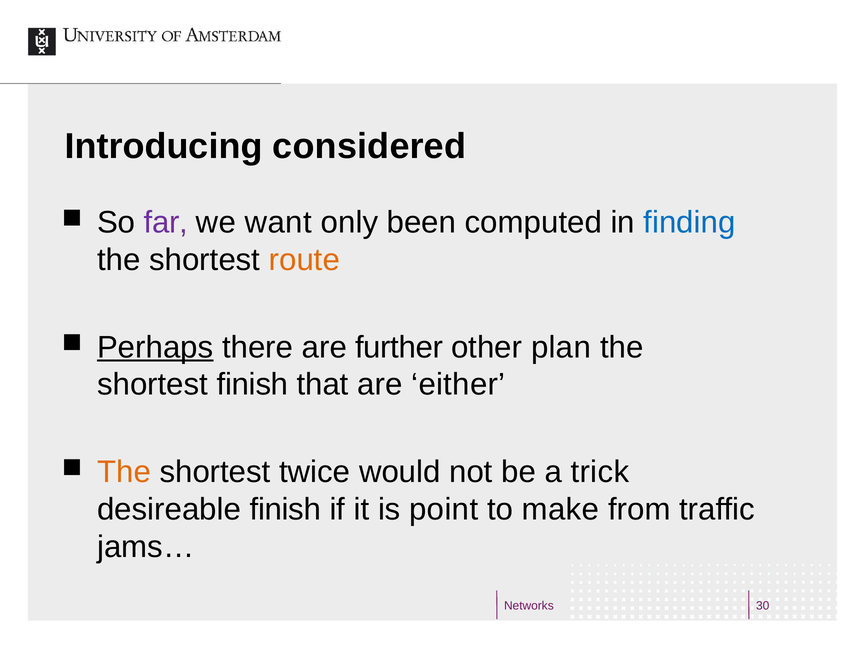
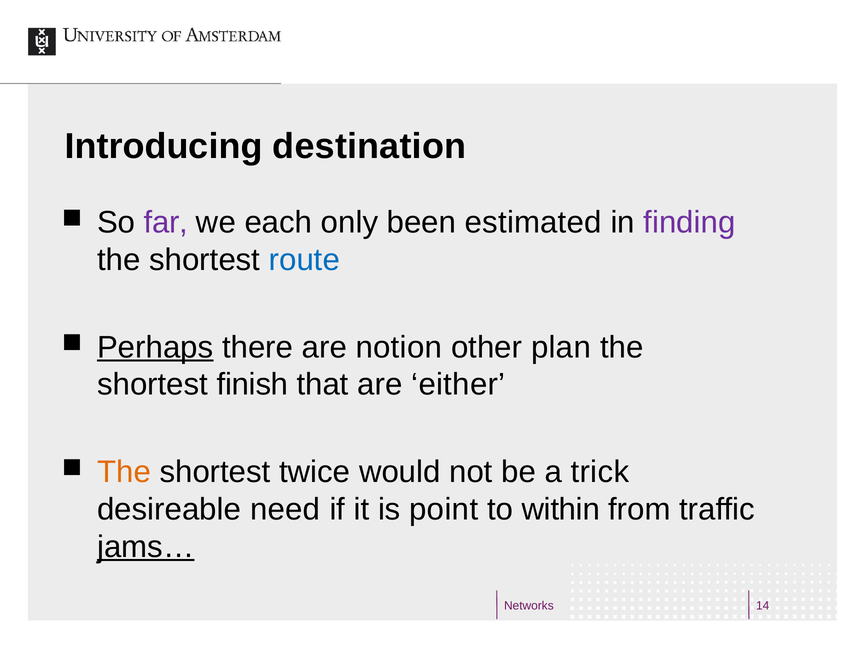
considered: considered -> destination (369, 147)
want: want -> each (278, 223)
computed: computed -> estimated (533, 223)
finding colour: blue -> purple (689, 223)
route colour: orange -> blue (304, 260)
further: further -> notion (399, 347)
desireable finish: finish -> need (285, 509)
make: make -> within (561, 509)
jams… underline: none -> present (146, 547)
30: 30 -> 14 (763, 606)
